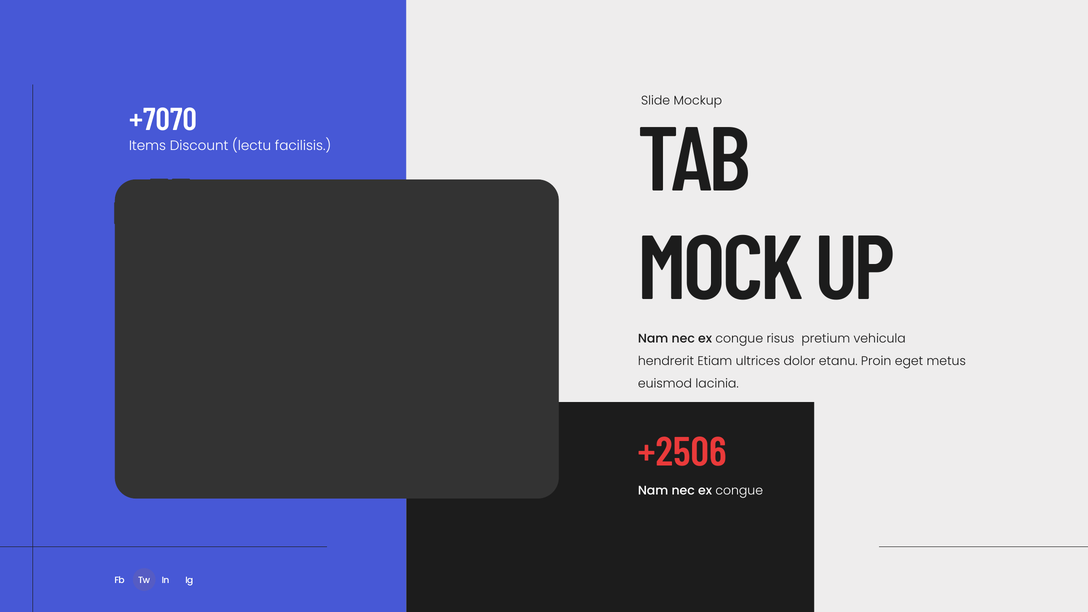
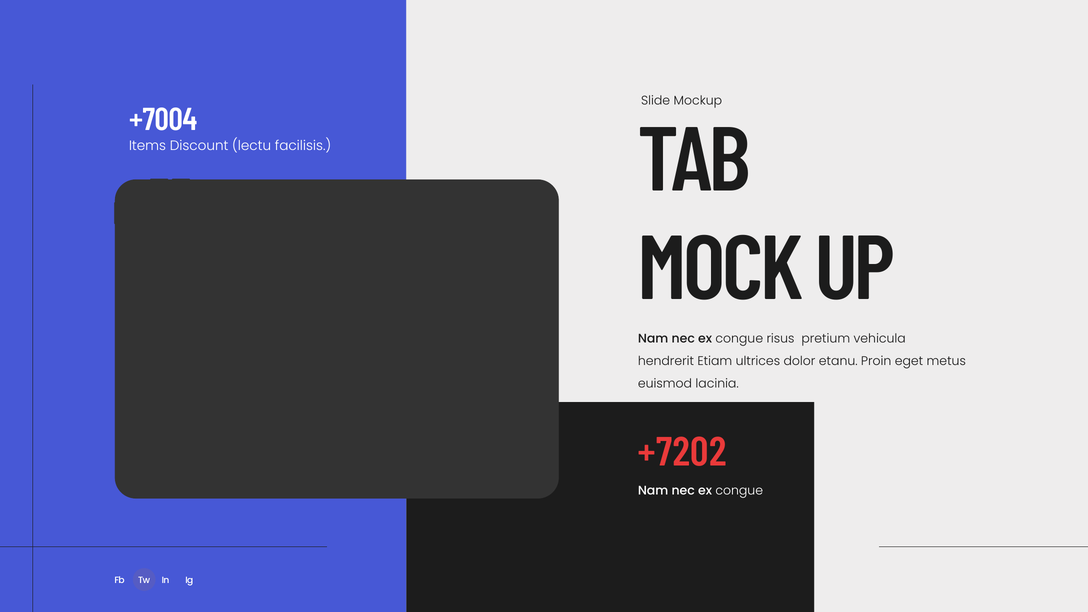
+7070: +7070 -> +7004 (163, 120)
+2506: +2506 -> +7202 (682, 452)
